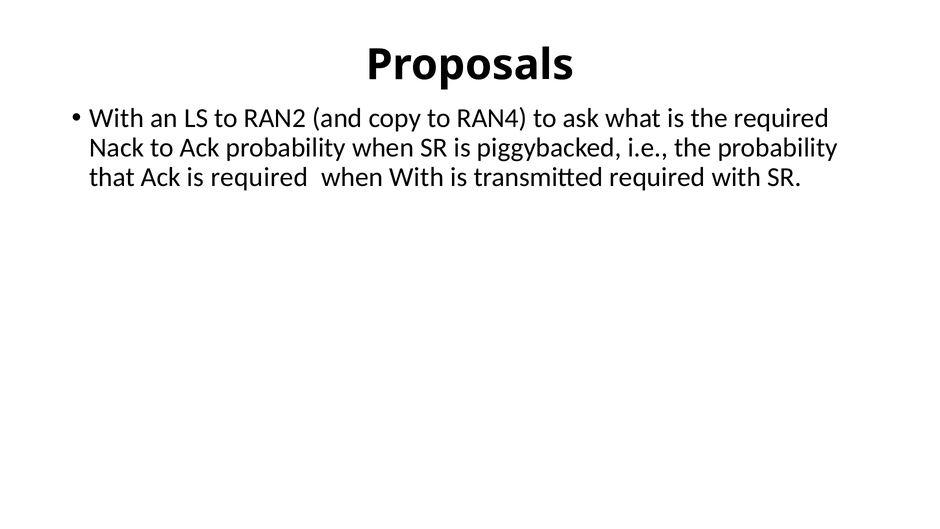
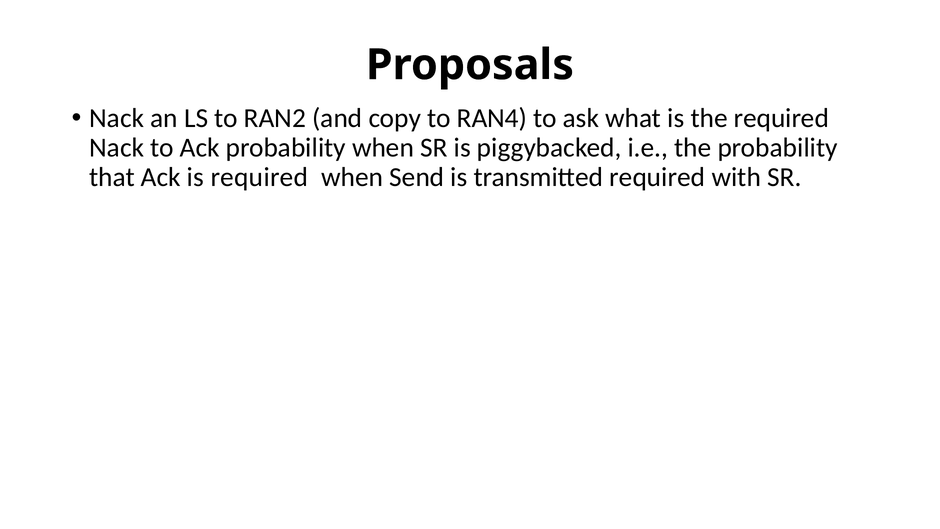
With: With -> Nack (117, 118)
when With: With -> Send (417, 177)
